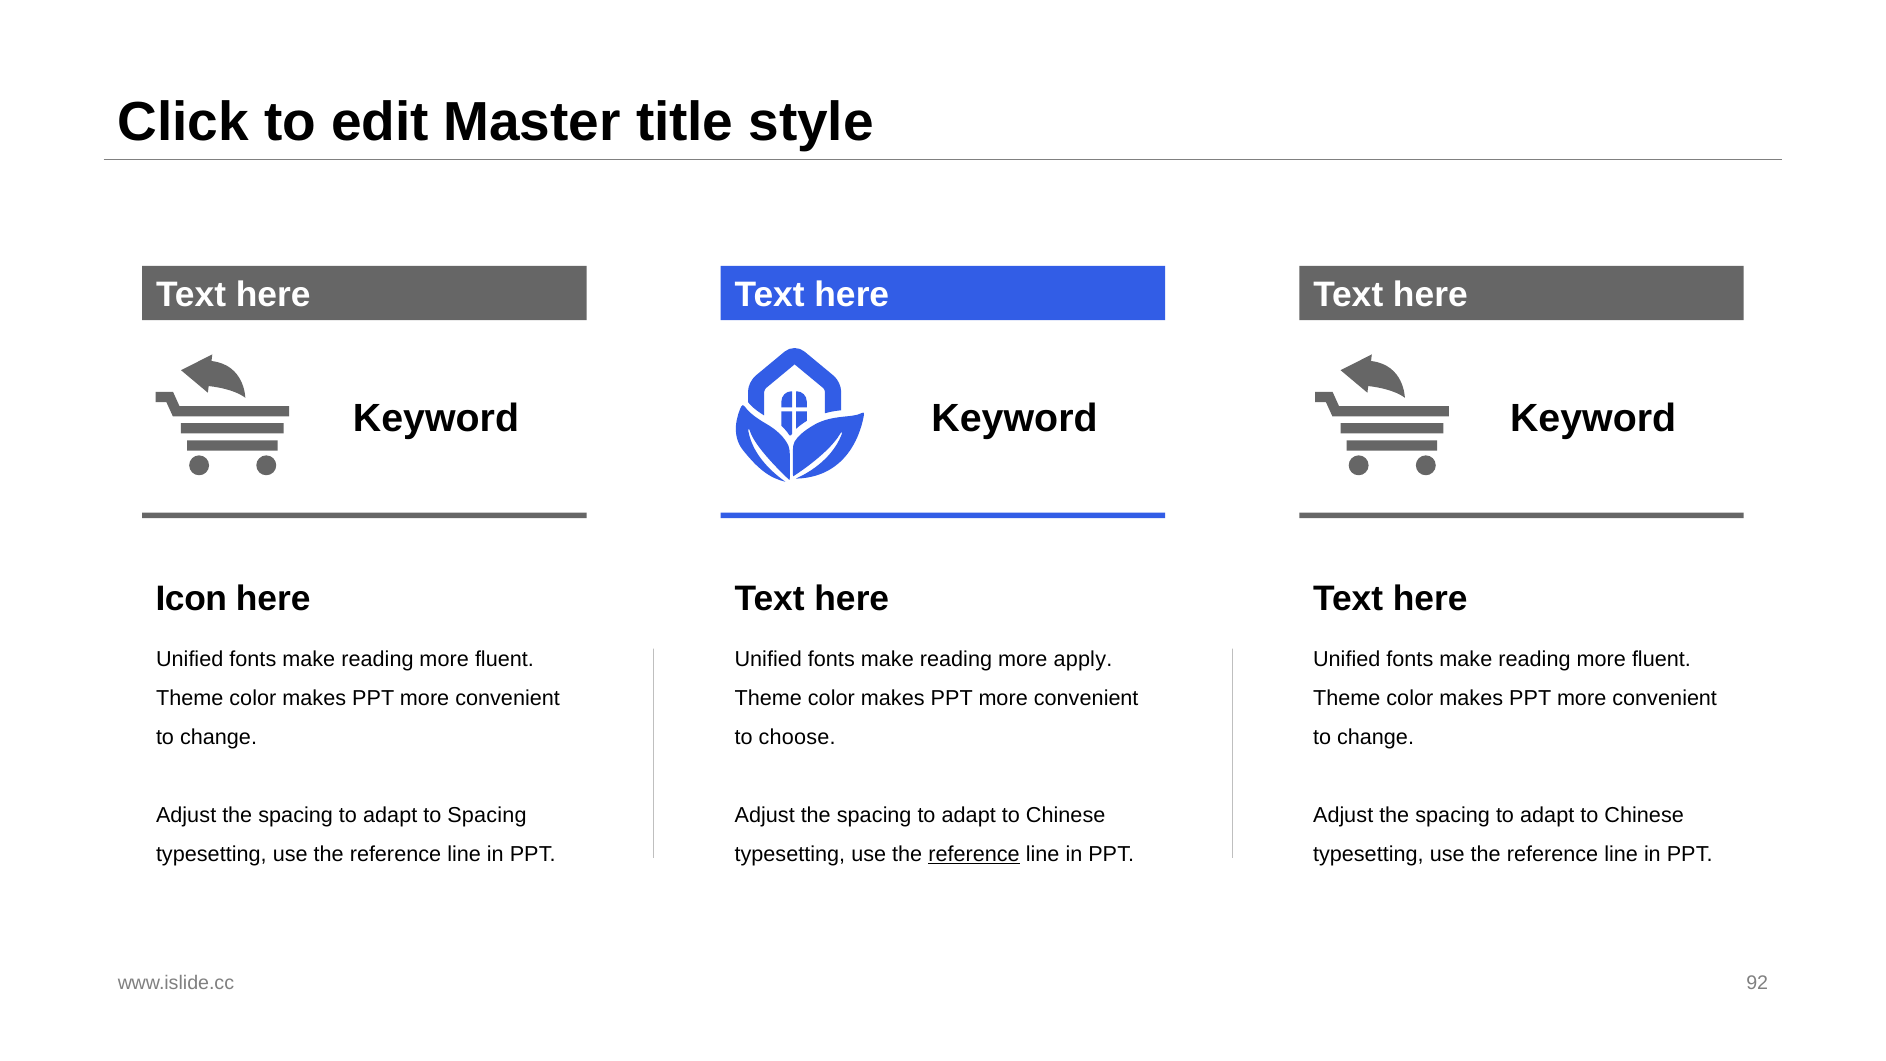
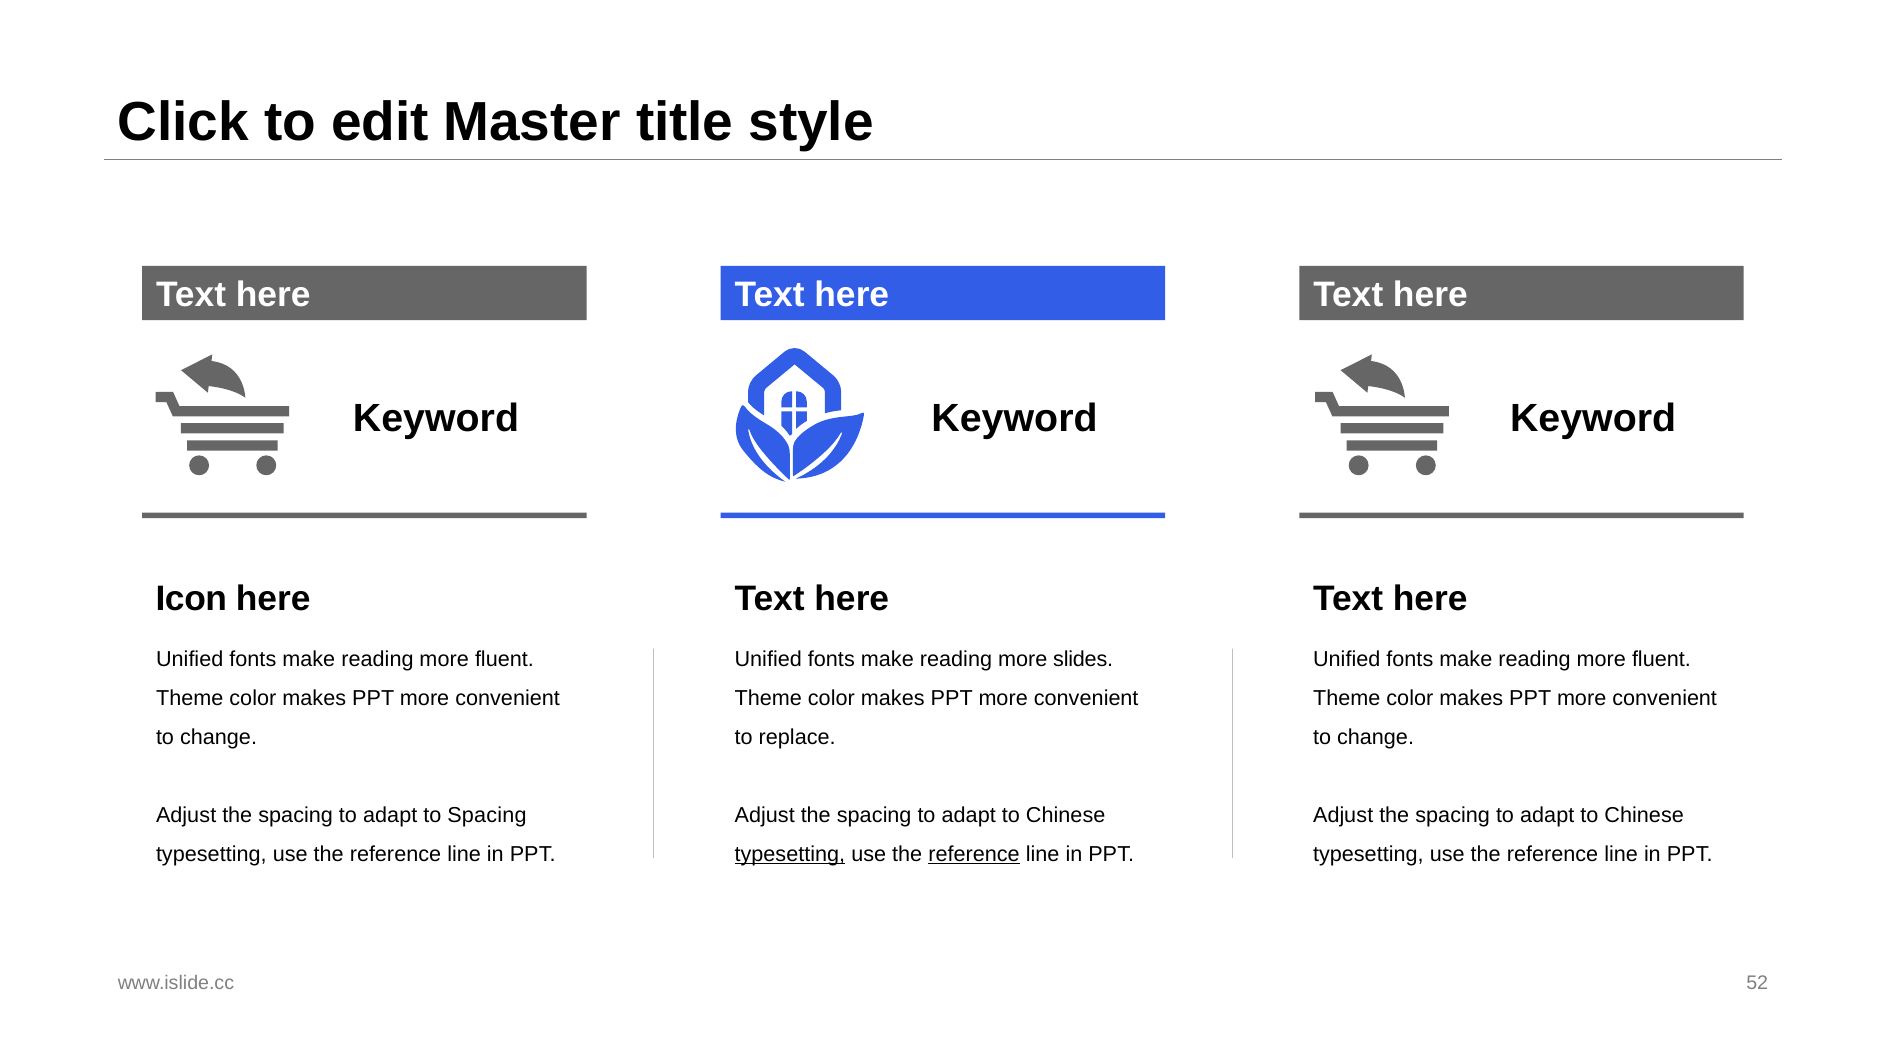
apply: apply -> slides (1083, 659)
choose: choose -> replace (797, 737)
typesetting underline: none -> present (790, 854)
92: 92 -> 52 (1757, 983)
